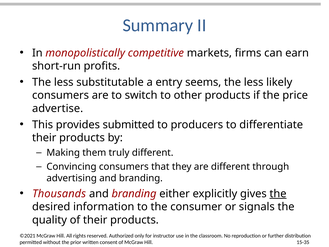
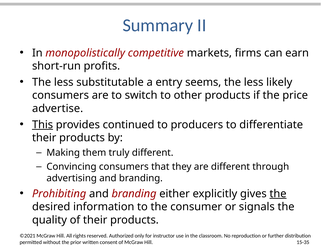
This underline: none -> present (43, 125)
submitted: submitted -> continued (129, 125)
Thousands: Thousands -> Prohibiting (59, 193)
